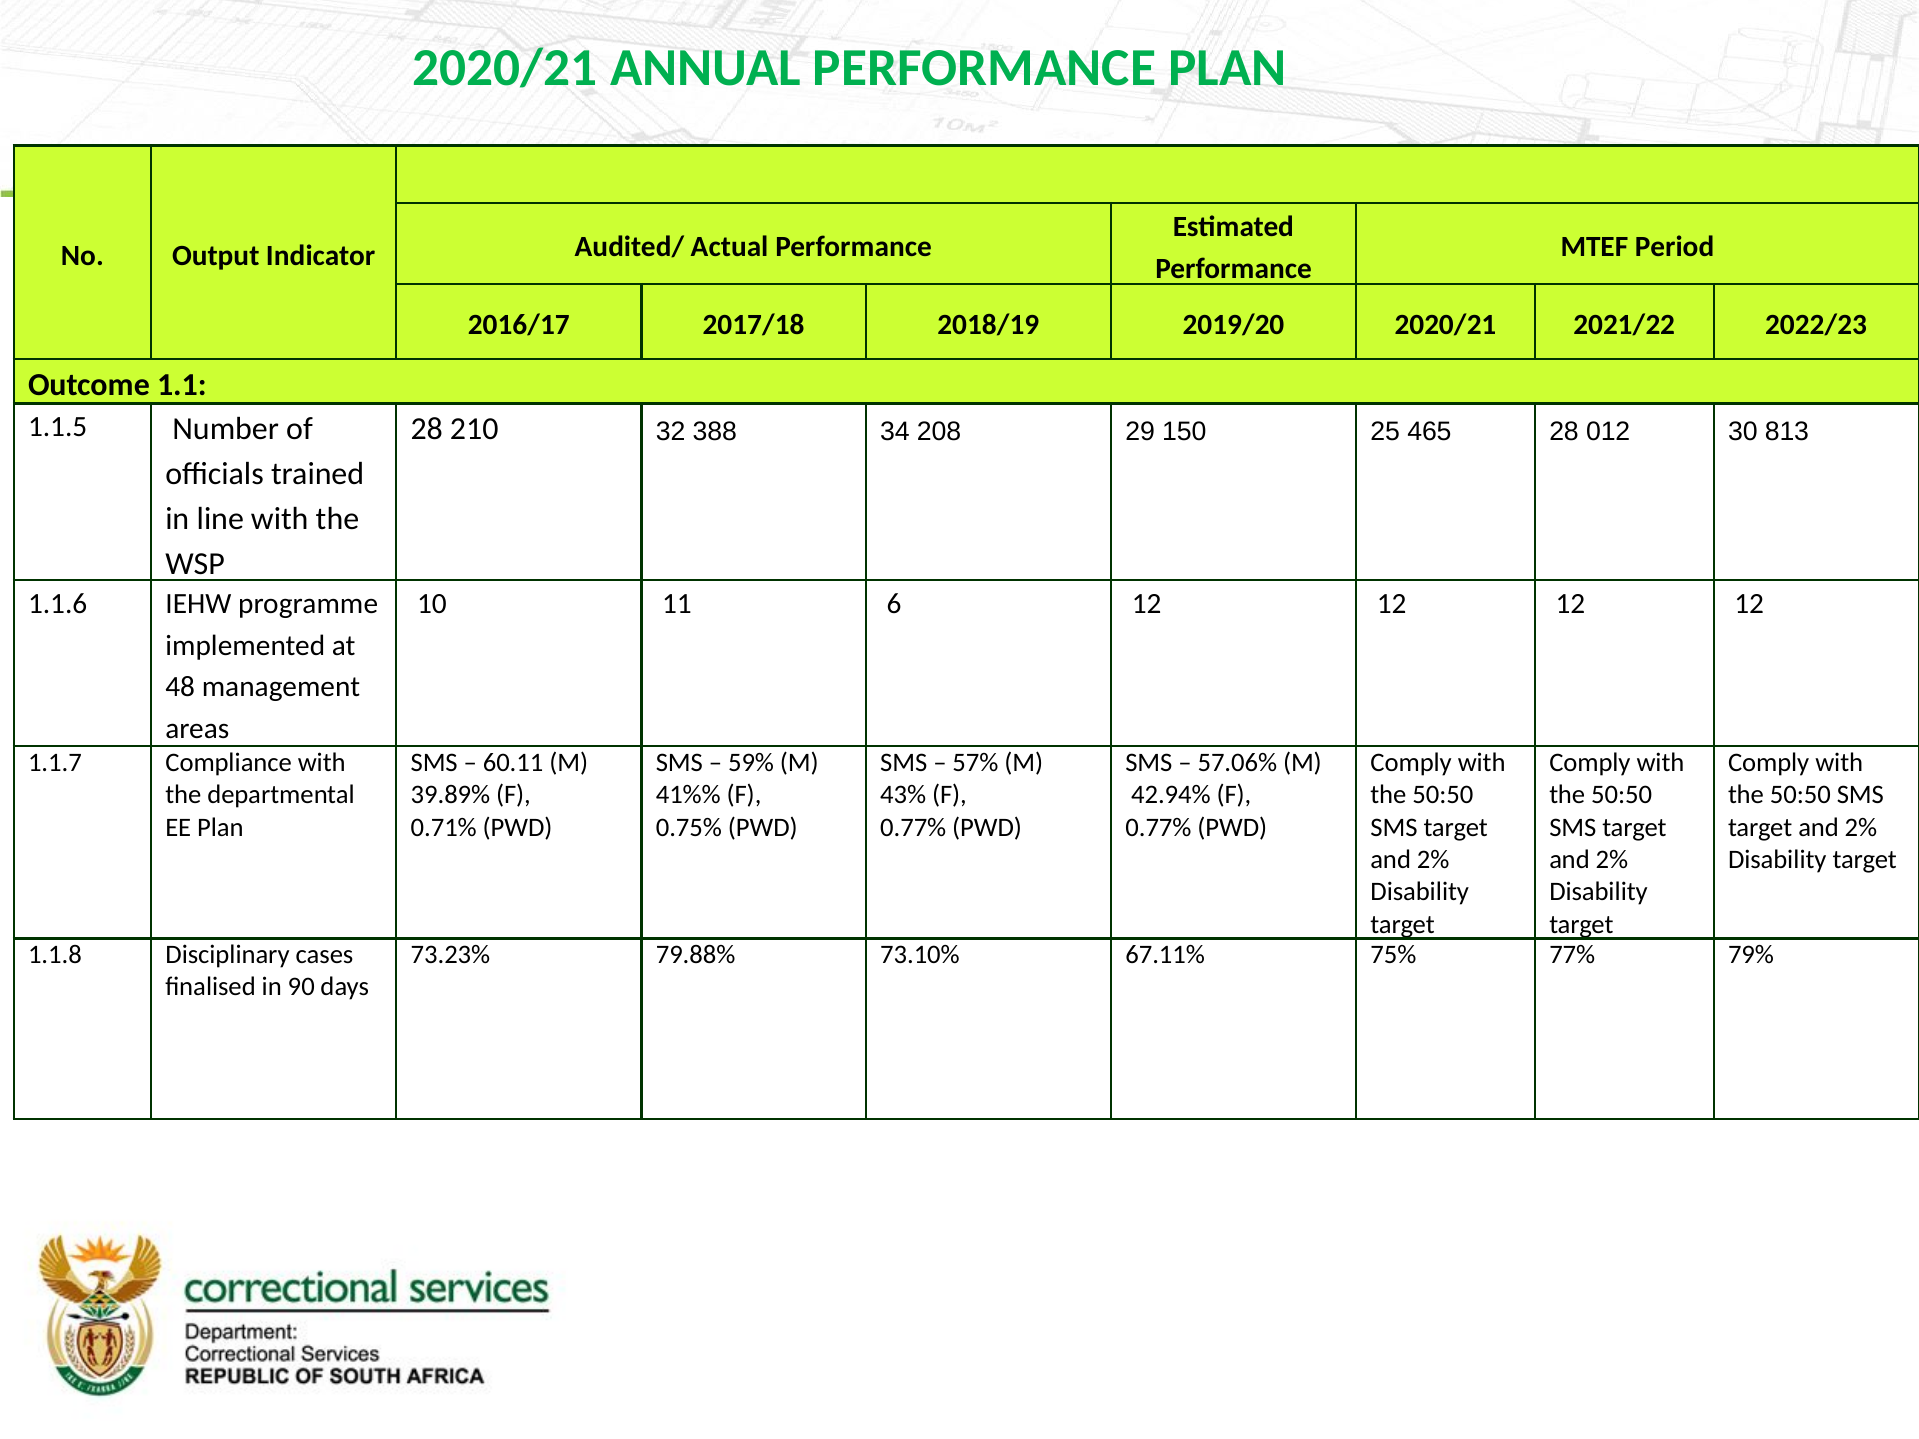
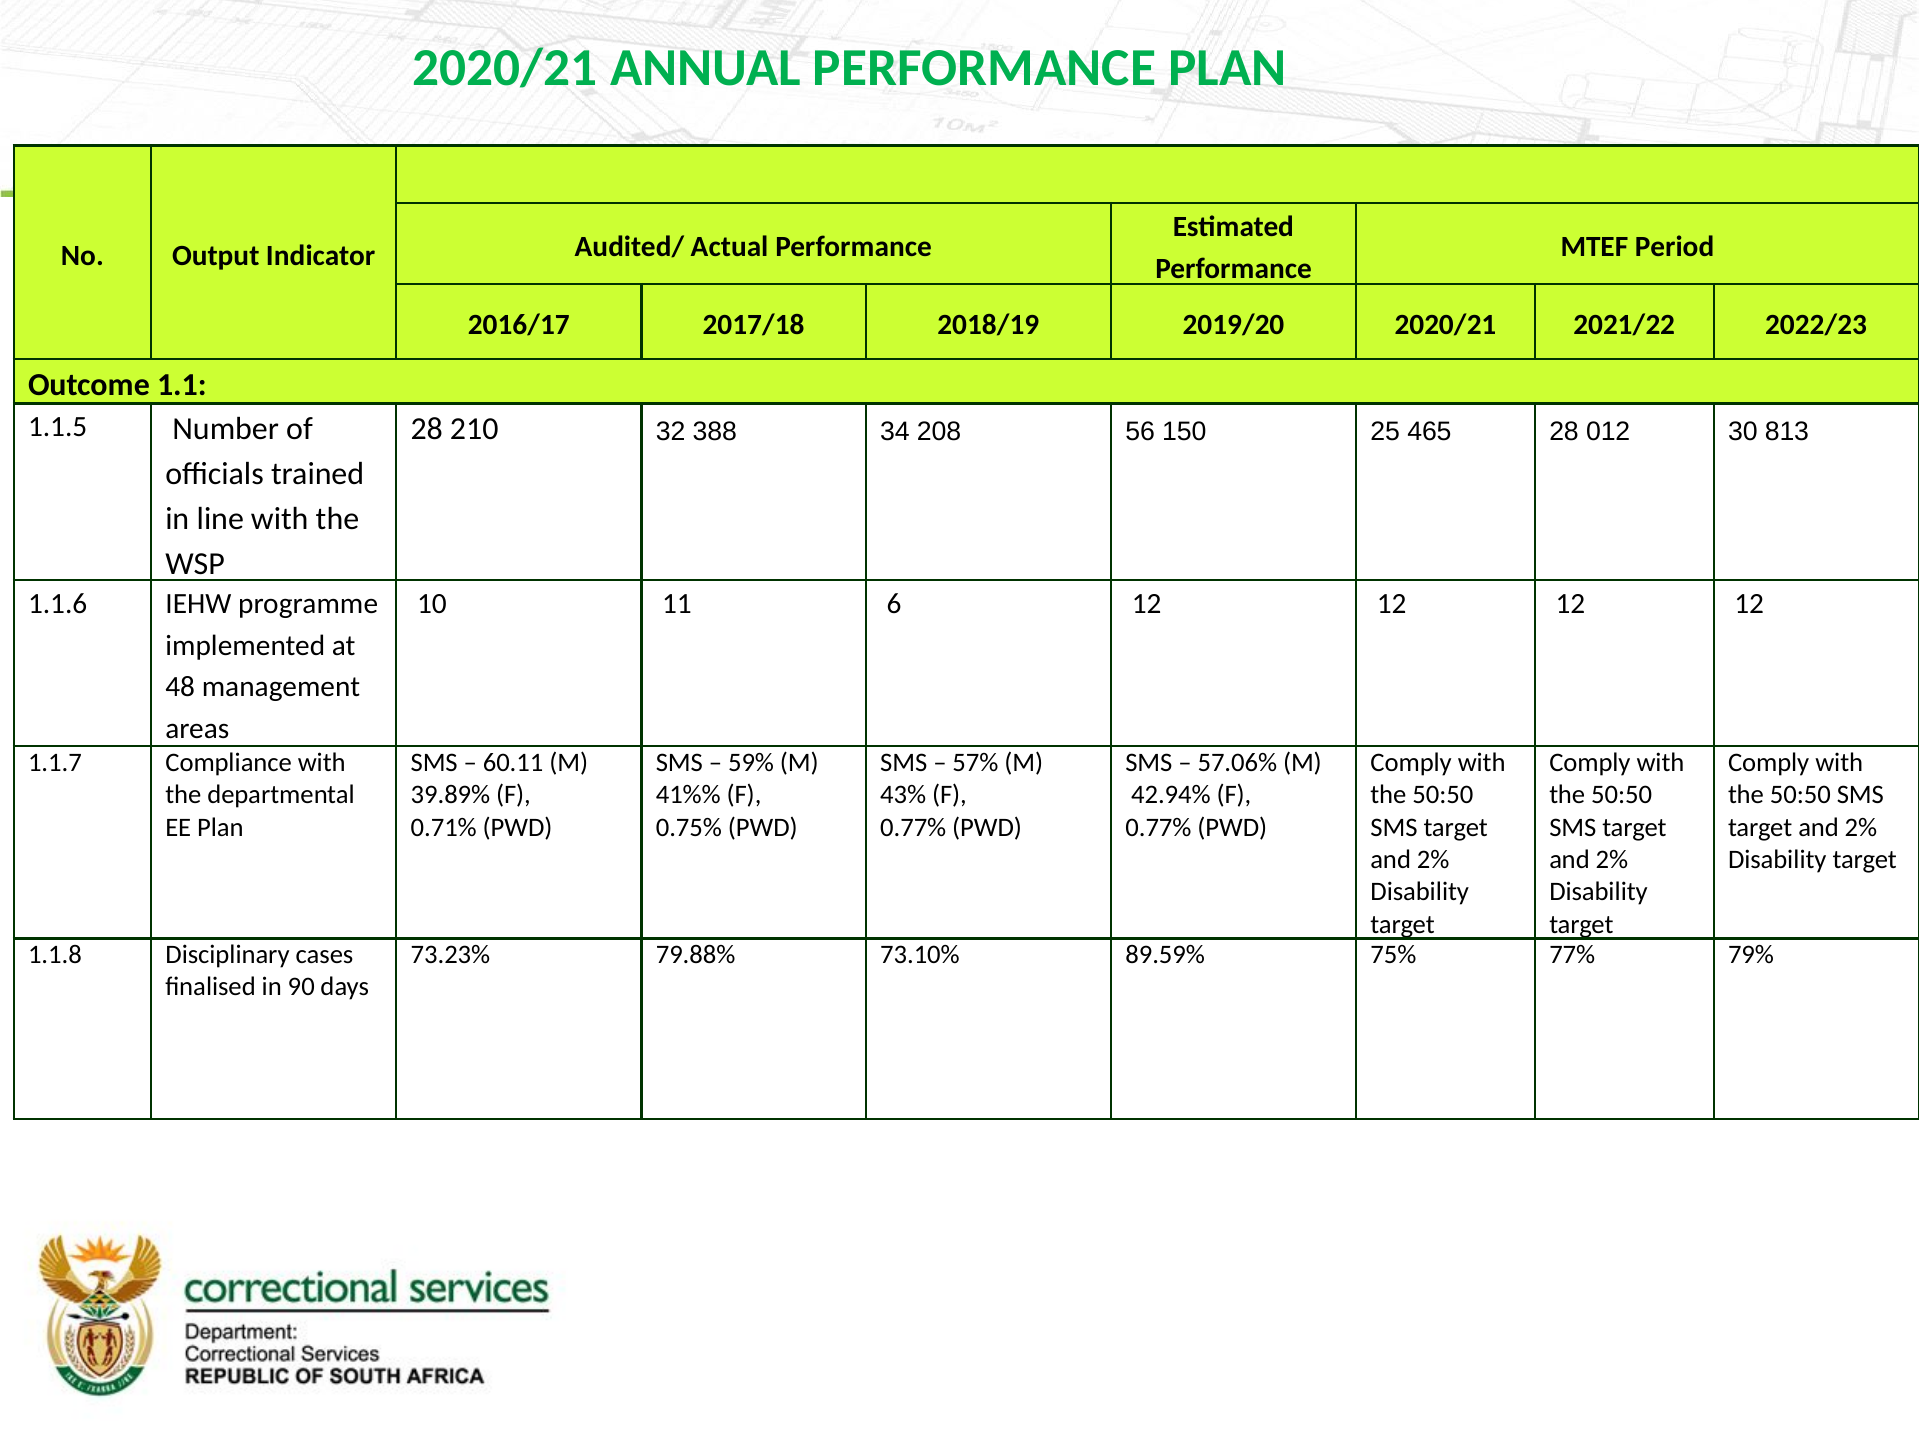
29: 29 -> 56 (1140, 431)
67.11%: 67.11% -> 89.59% (1165, 955)
